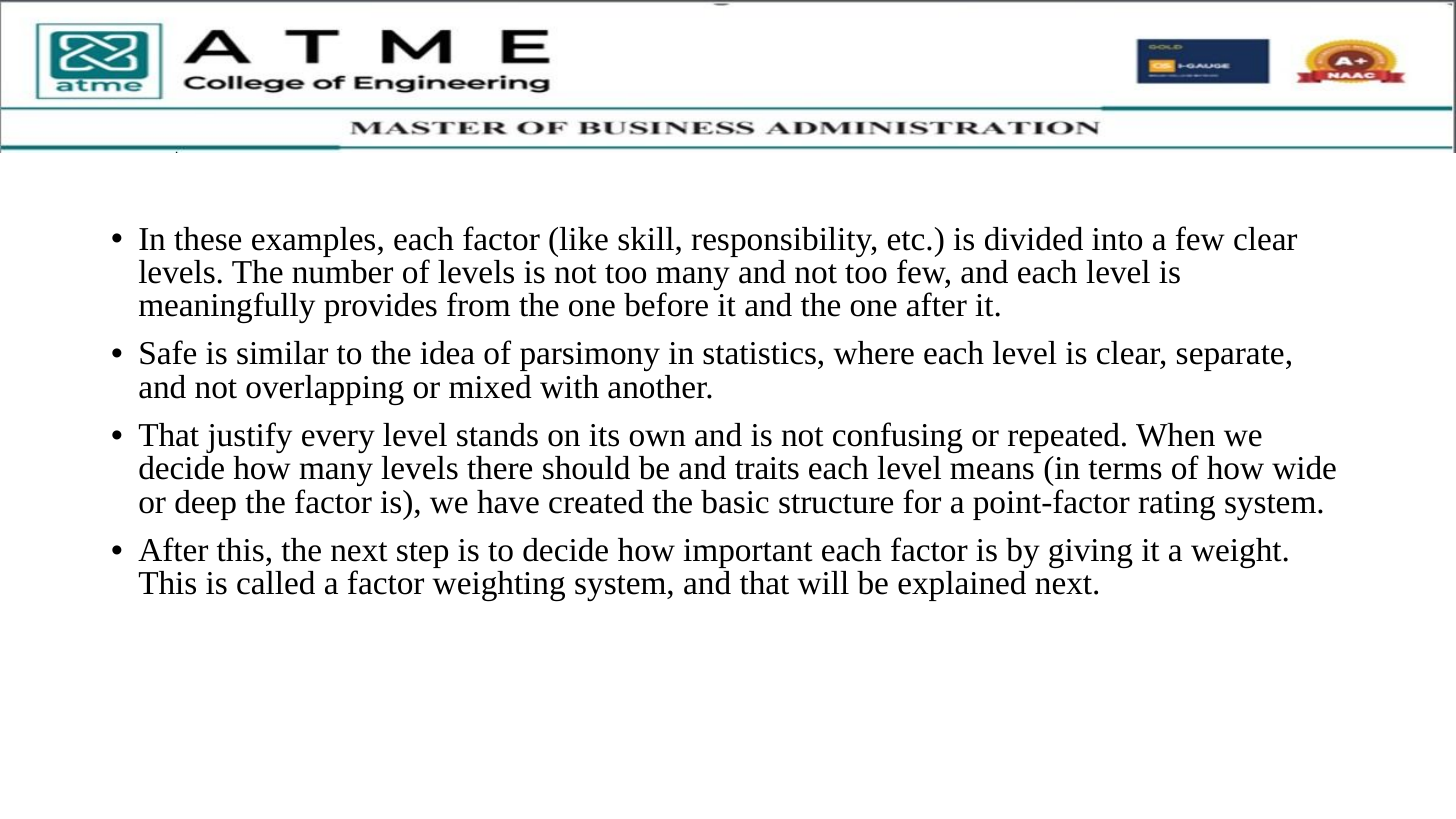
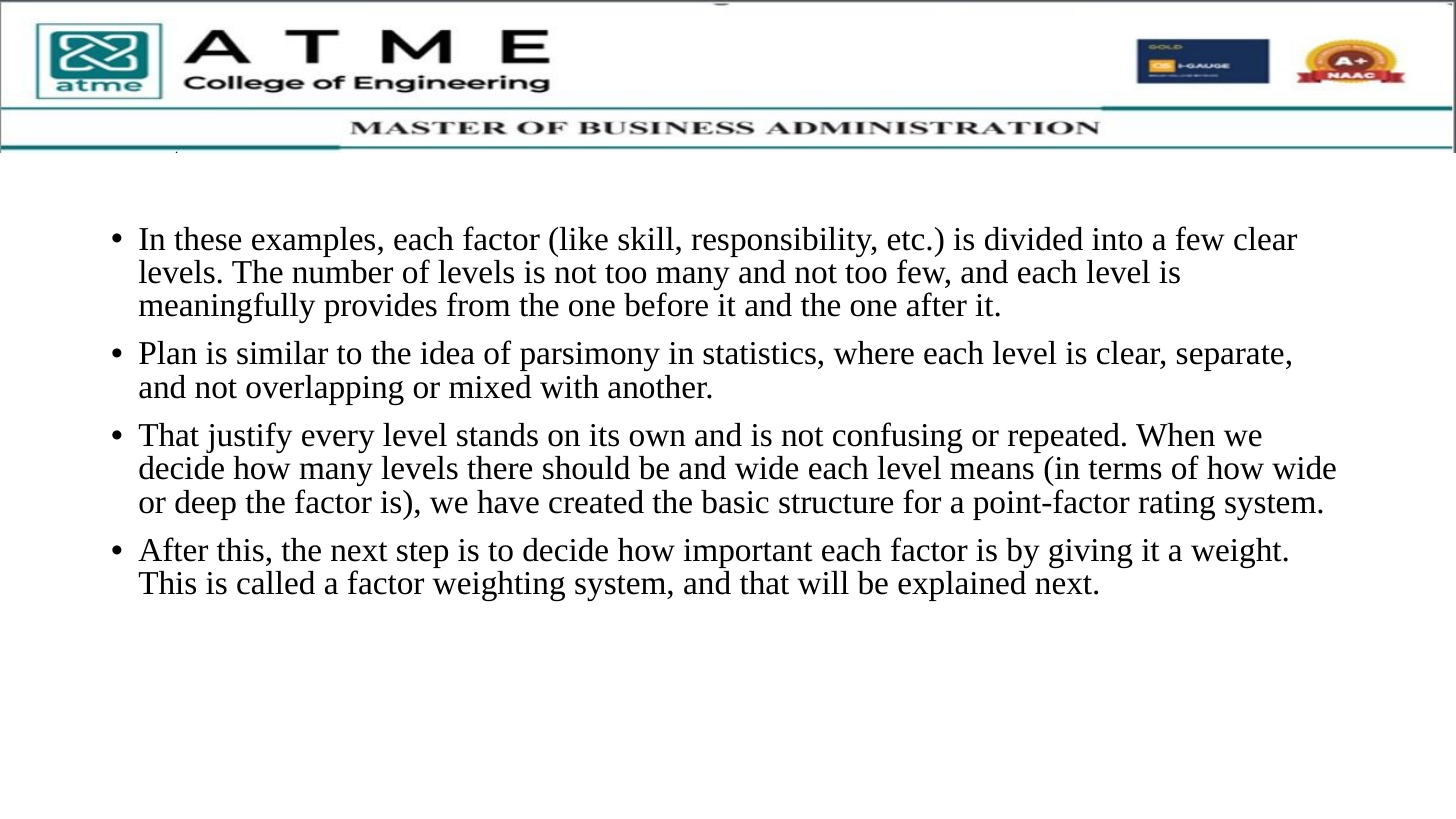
Safe: Safe -> Plan (168, 354)
and traits: traits -> wide (767, 469)
